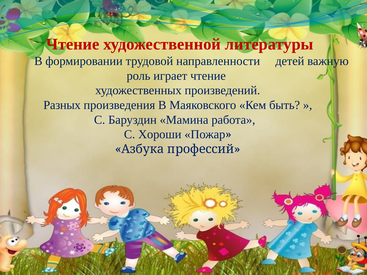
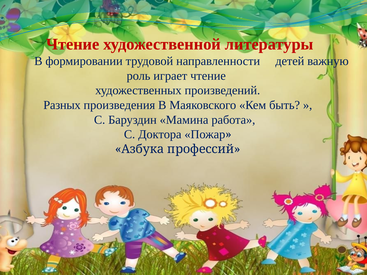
Хороши: Хороши -> Доктора (160, 135)
